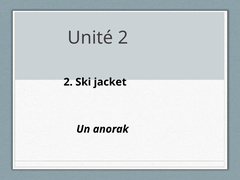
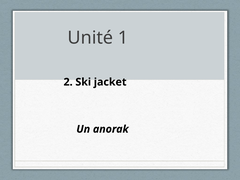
Unité 2: 2 -> 1 (123, 38)
